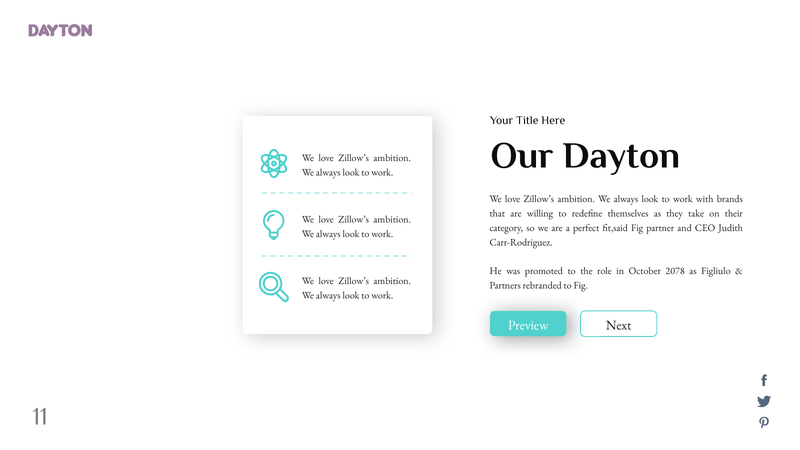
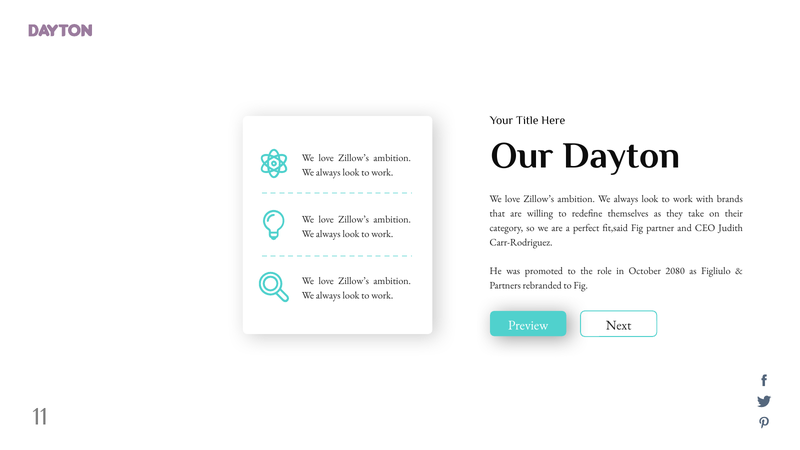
2078: 2078 -> 2080 (675, 271)
